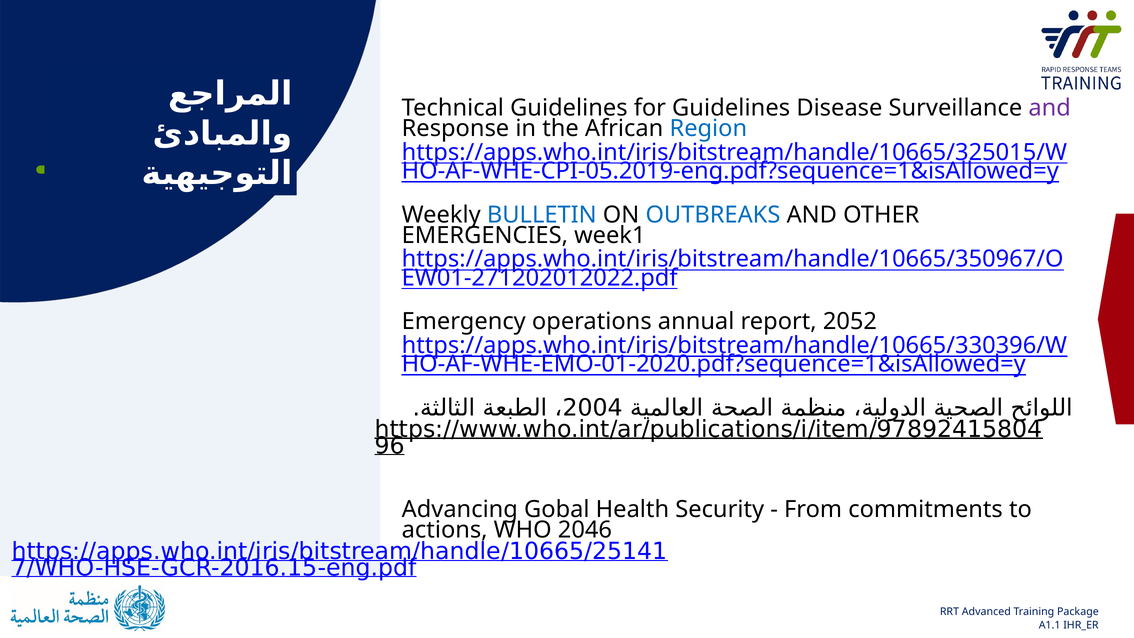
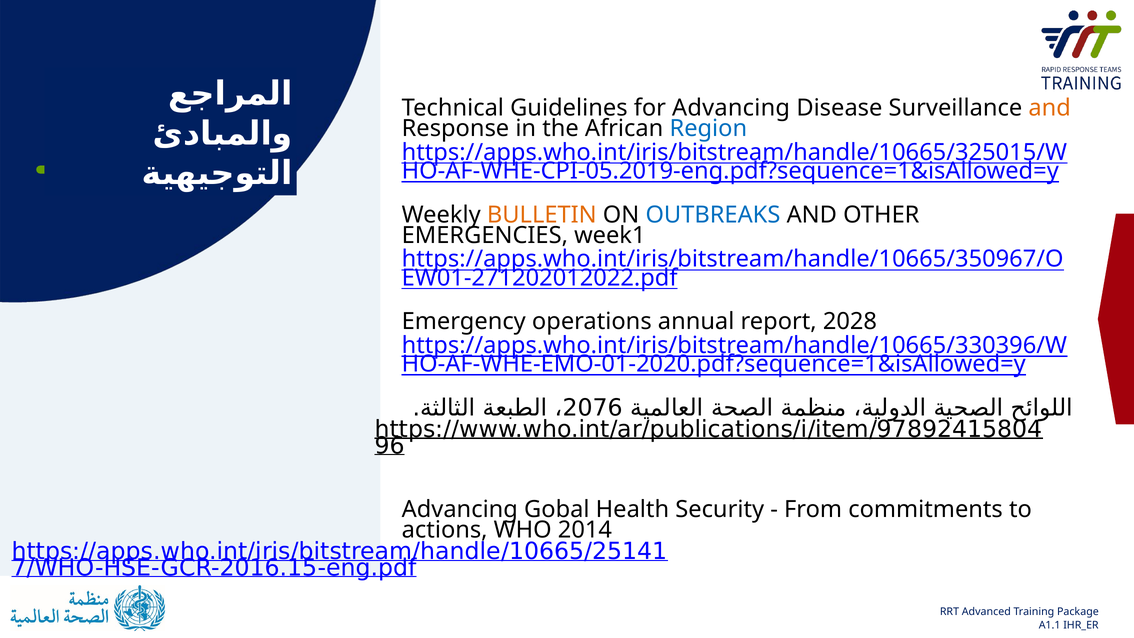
for Guidelines: Guidelines -> Advancing (731, 108)
and colour: purple -> orange (1050, 108)
BULLETIN colour: blue -> orange (542, 215)
2052: 2052 -> 2028 (850, 321)
2004: 2004 -> 2076 (593, 408)
2046: 2046 -> 2014 (585, 530)
